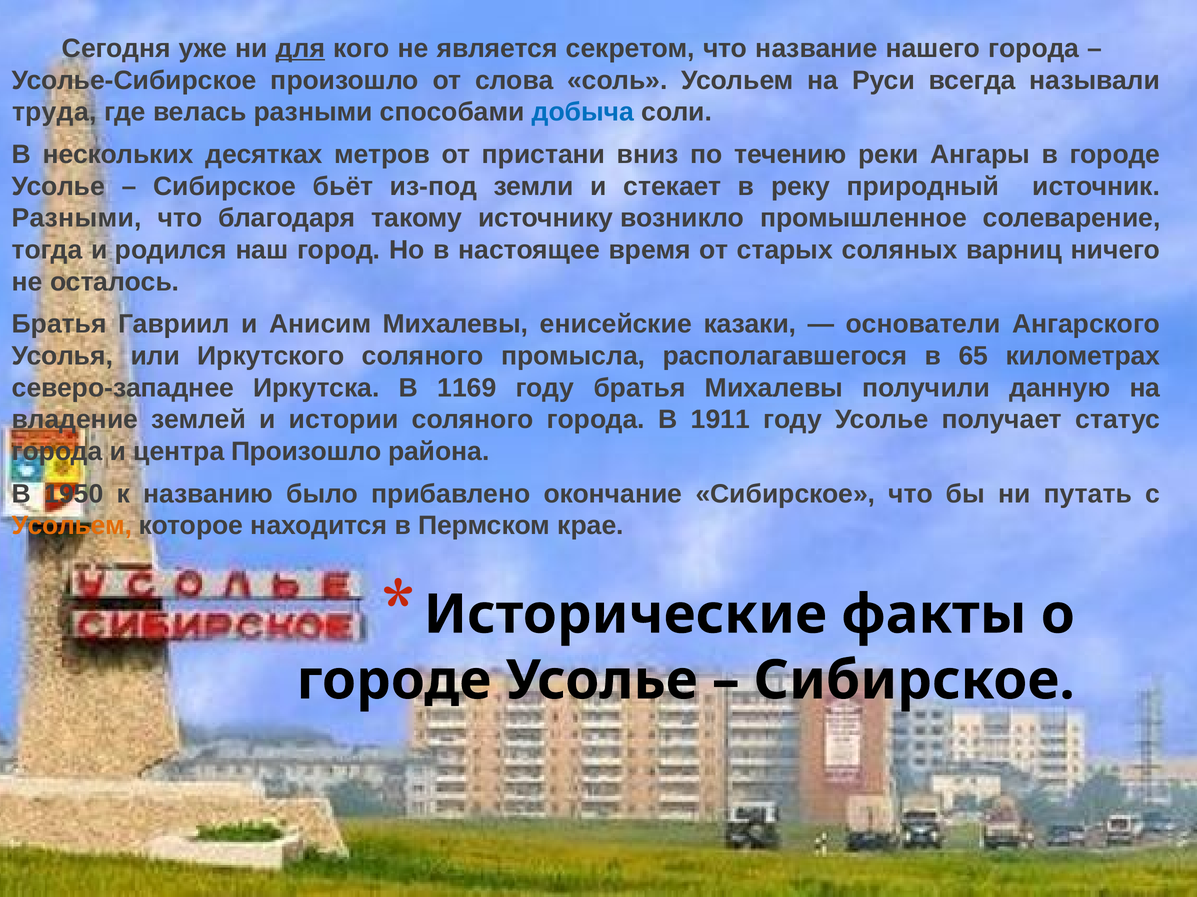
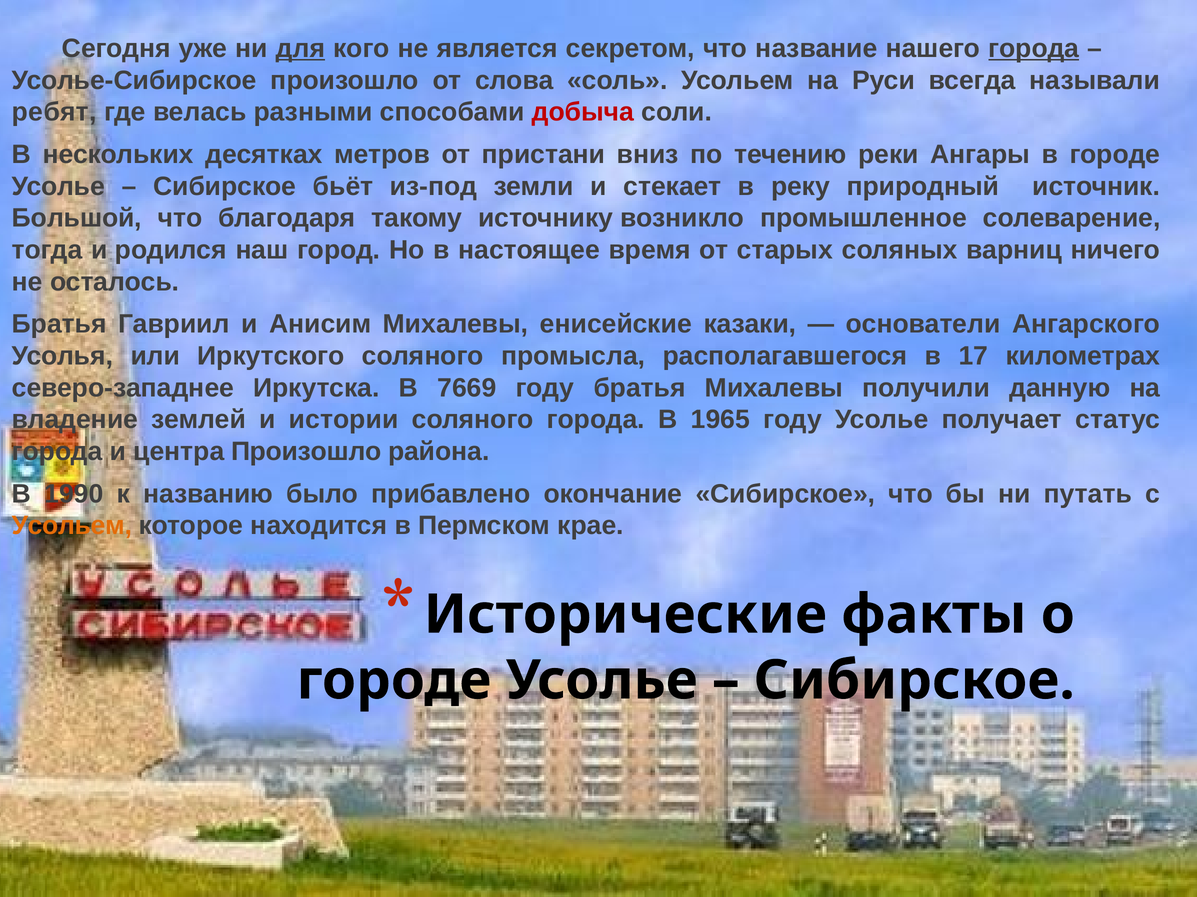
города underline: none -> present (1034, 48)
труда: труда -> ребят (54, 112)
добыча colour: blue -> red (583, 112)
Разными: Разными -> Большой (77, 218)
65: 65 -> 17 (973, 356)
1169: 1169 -> 7669 (467, 388)
1911: 1911 -> 1965 (720, 420)
1950: 1950 -> 1990 (74, 494)
